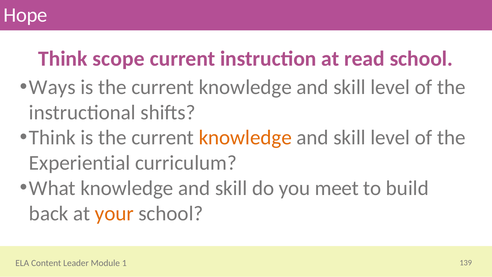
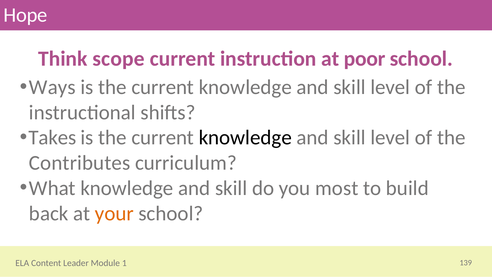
read: read -> poor (365, 59)
Think: Think -> Takes (52, 138)
knowledge colour: orange -> black (245, 138)
Experiential: Experiential -> Contributes (80, 163)
meet: meet -> most (337, 188)
